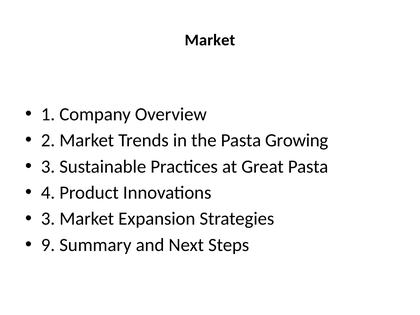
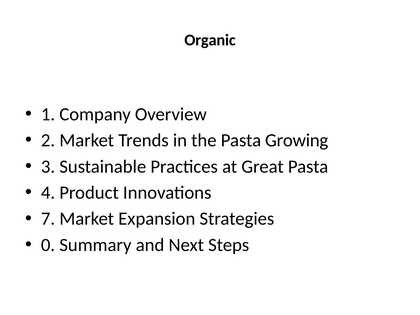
Market: Market -> Organic (210, 40)
3: 3 -> 7 (48, 219)
9: 9 -> 0 (48, 245)
